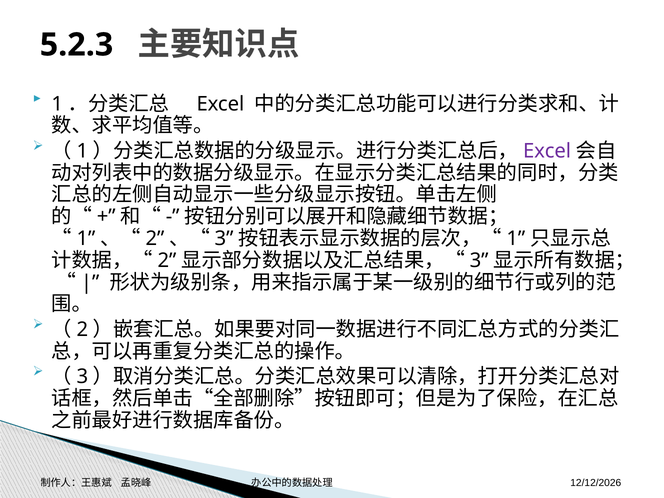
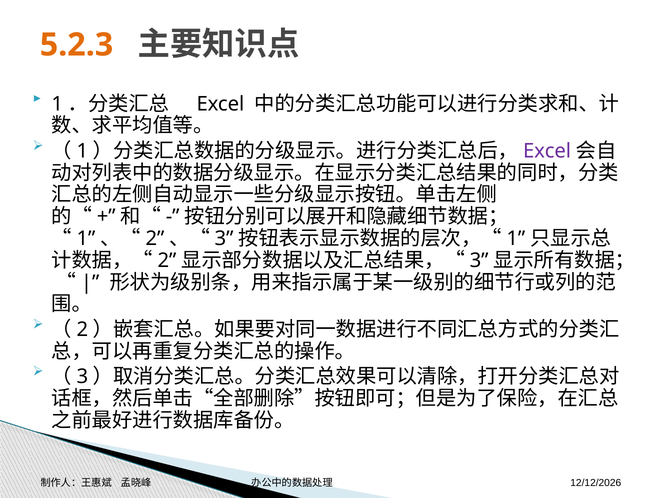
5.2.3 colour: black -> orange (77, 45)
